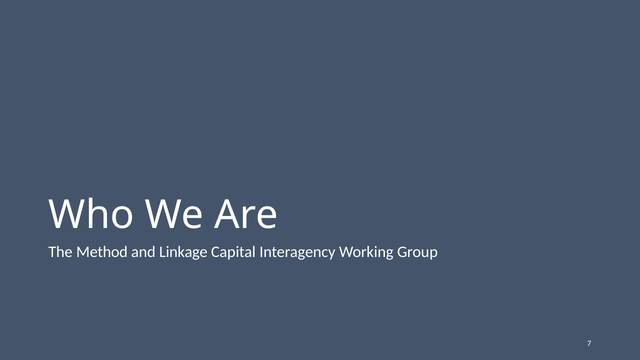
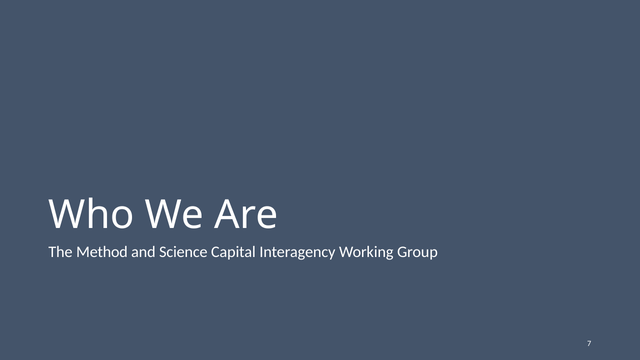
Linkage: Linkage -> Science (183, 252)
